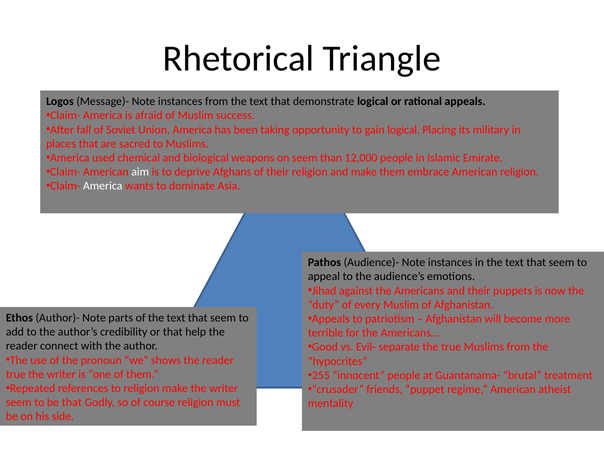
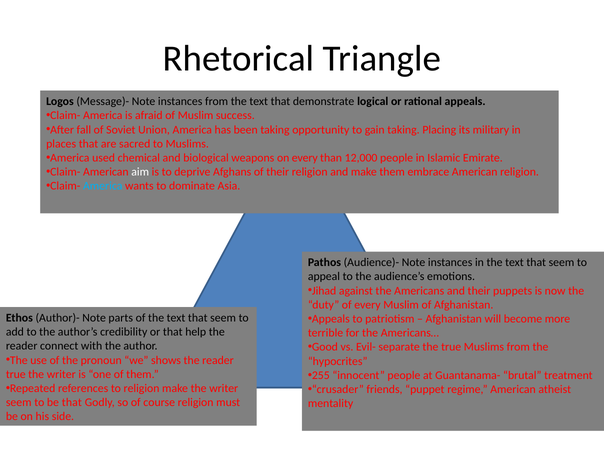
gain logical: logical -> taking (403, 130)
on seem: seem -> every (305, 158)
America colour: white -> light blue (103, 186)
